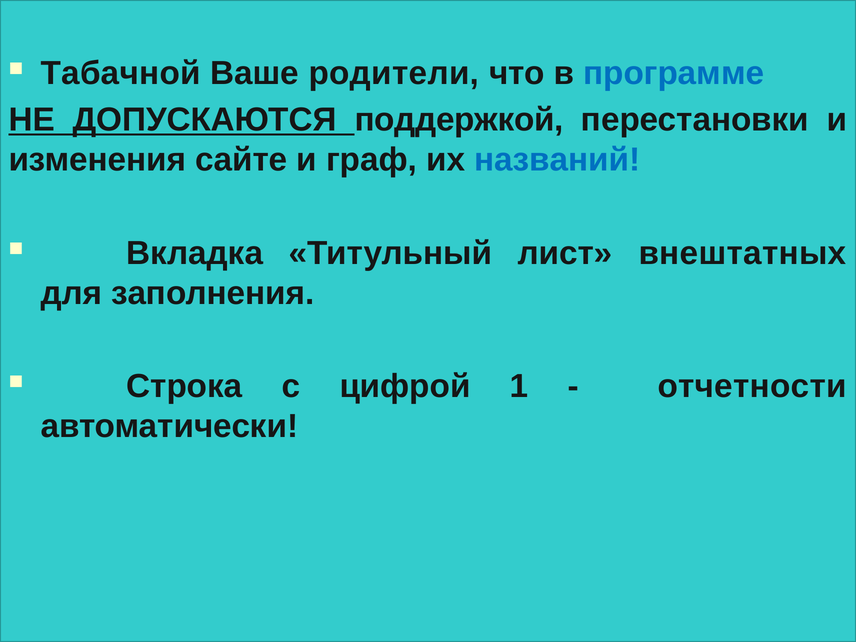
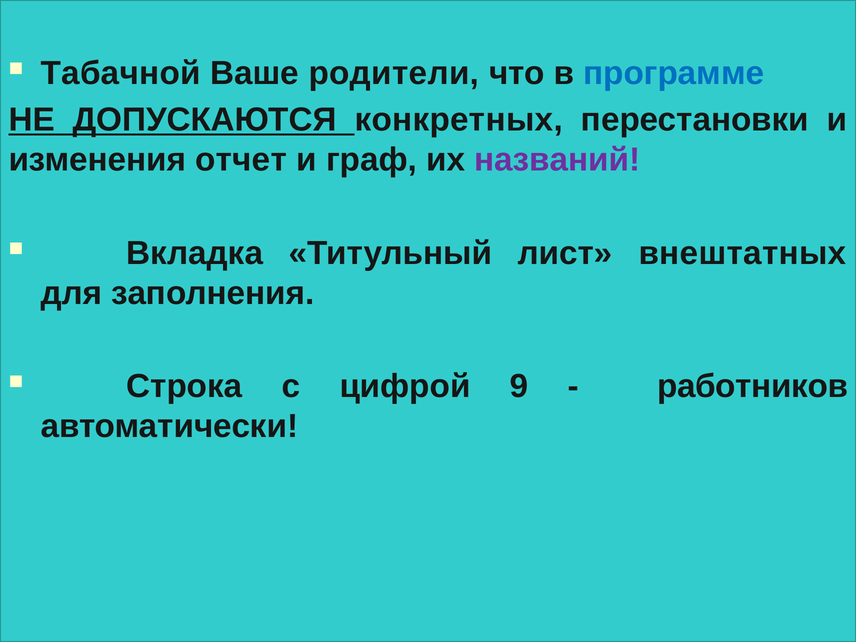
поддержкой: поддержкой -> конкретных (459, 120)
сайте: сайте -> отчет (241, 160)
названий colour: blue -> purple (557, 160)
1: 1 -> 9 (519, 386)
отчетности: отчетности -> работников (753, 386)
